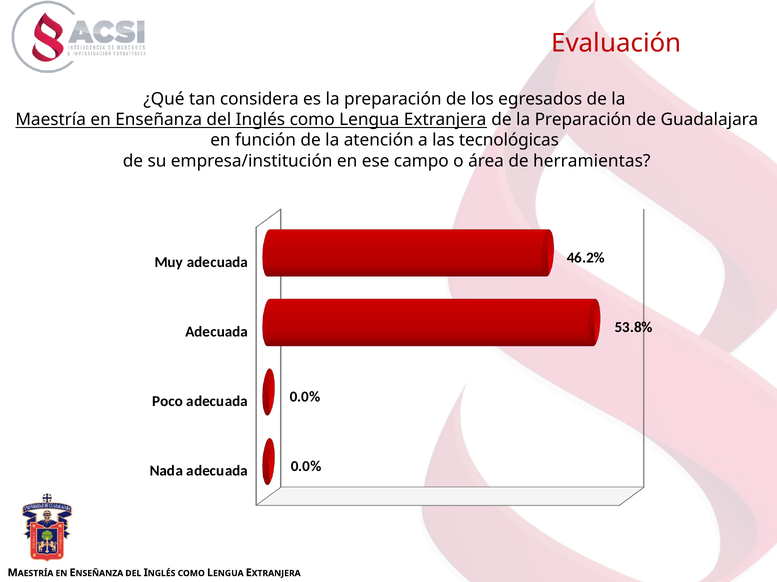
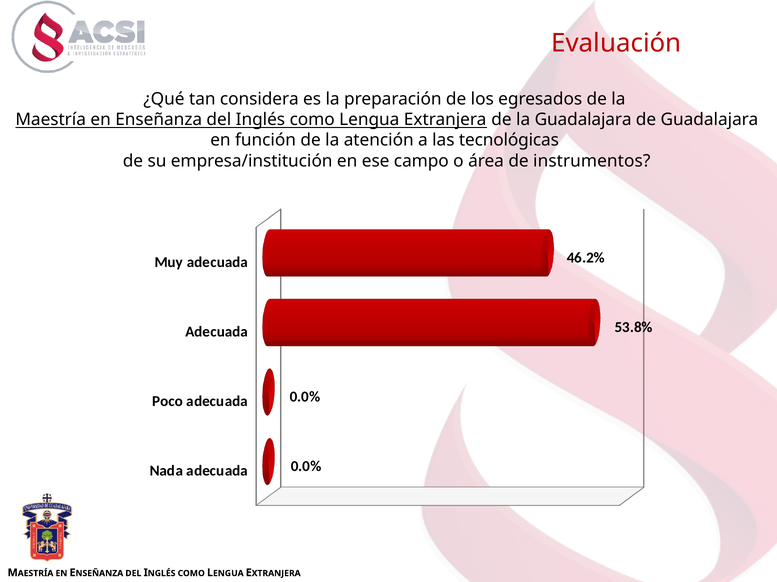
de la Preparación: Preparación -> Guadalajara (583, 120)
herramientas: herramientas -> instrumentos (592, 161)
